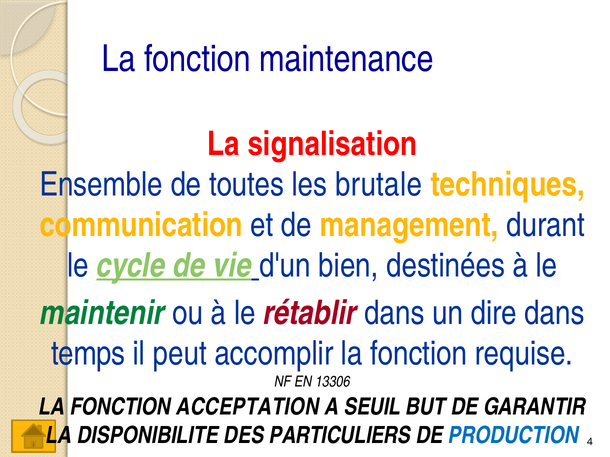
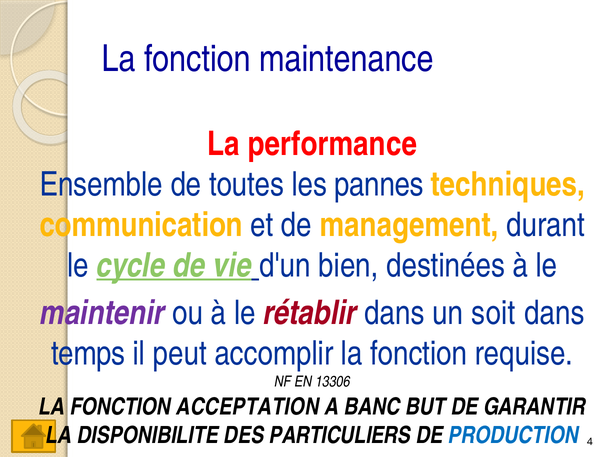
signalisation: signalisation -> performance (332, 144)
brutale: brutale -> pannes (379, 185)
maintenir colour: green -> purple (102, 313)
dire: dire -> soit (494, 313)
SEUIL: SEUIL -> BANC (372, 407)
